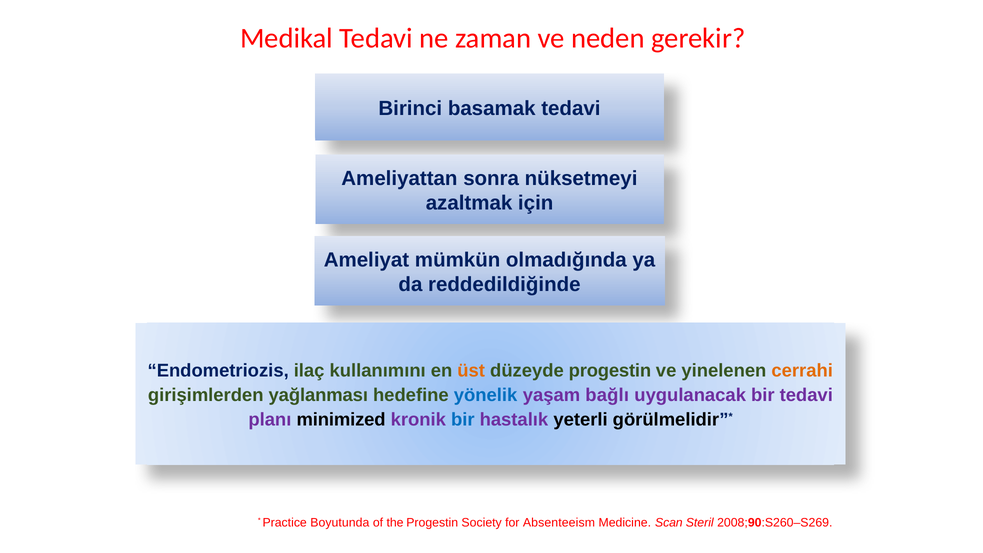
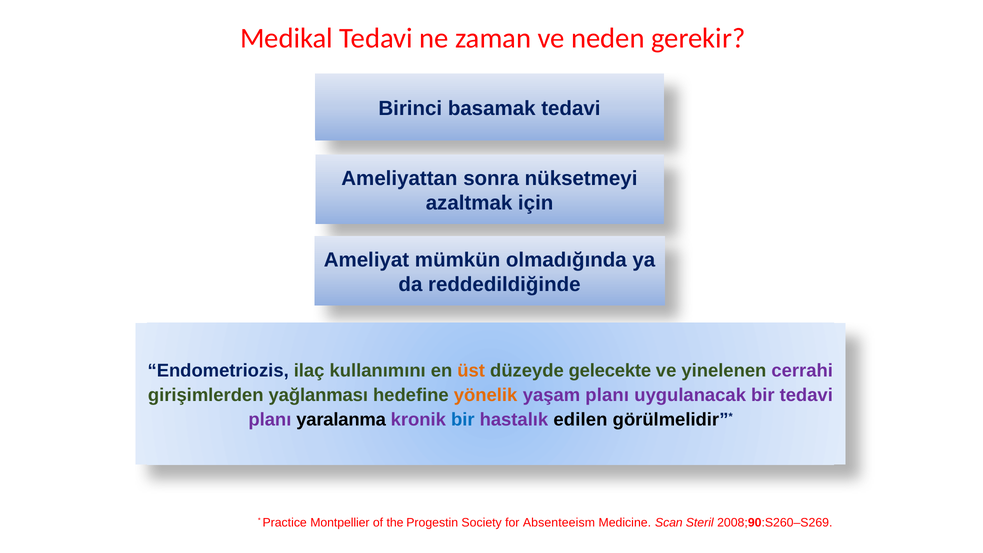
düzeyde progestin: progestin -> gelecekte (610, 371)
cerrahi colour: orange -> purple (802, 371)
yönelik colour: blue -> orange (486, 395)
yaşam bağlı: bağlı -> planı (607, 395)
minimized: minimized -> yaralanma (341, 419)
yeterli: yeterli -> edilen (580, 419)
Boyutunda: Boyutunda -> Montpellier (340, 522)
